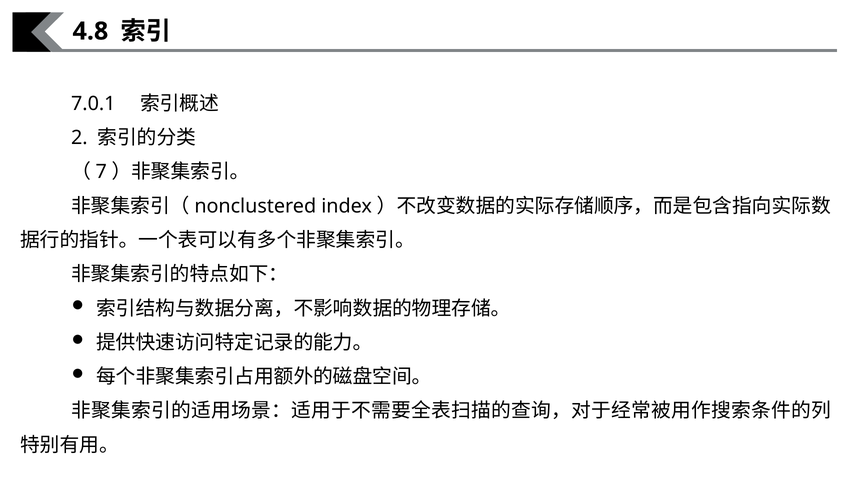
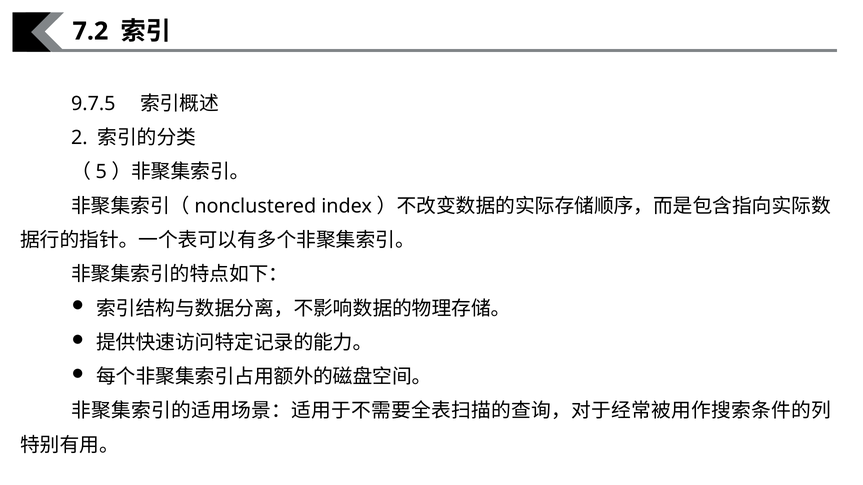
4.8: 4.8 -> 7.2 (90, 31)
7.0.1: 7.0.1 -> 9.7.5 (93, 104)
7: 7 -> 5 (101, 172)
